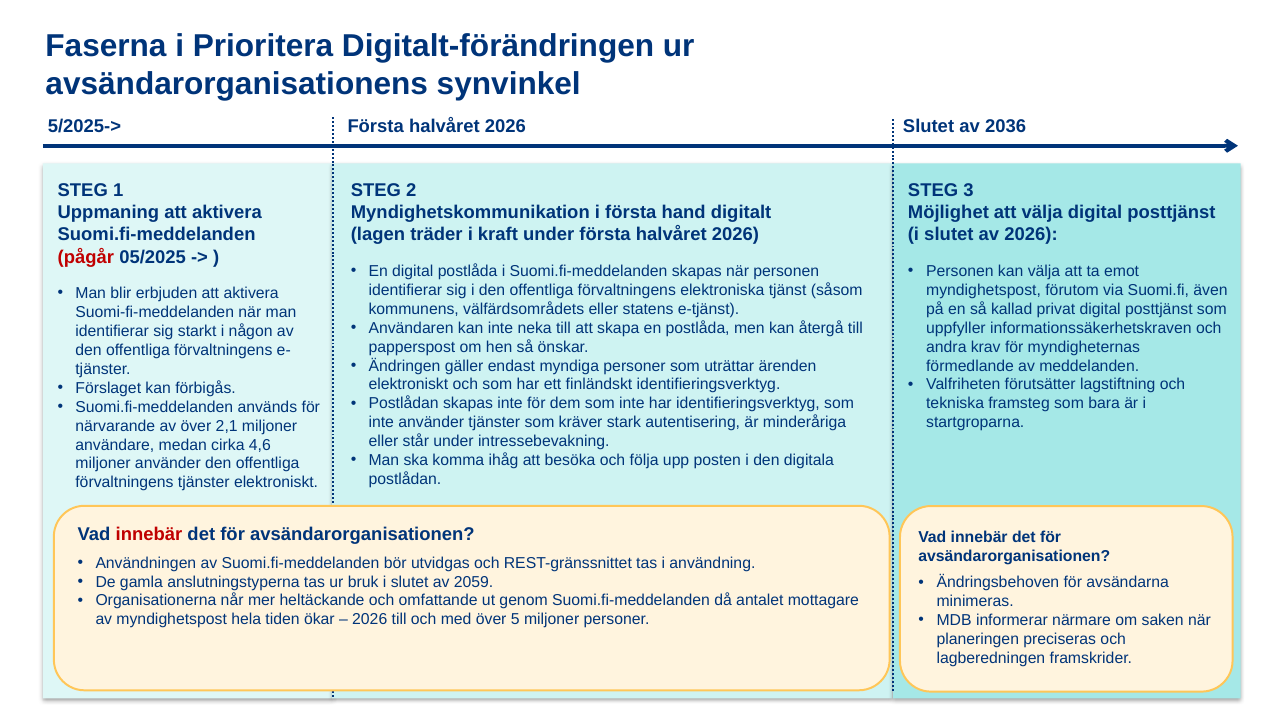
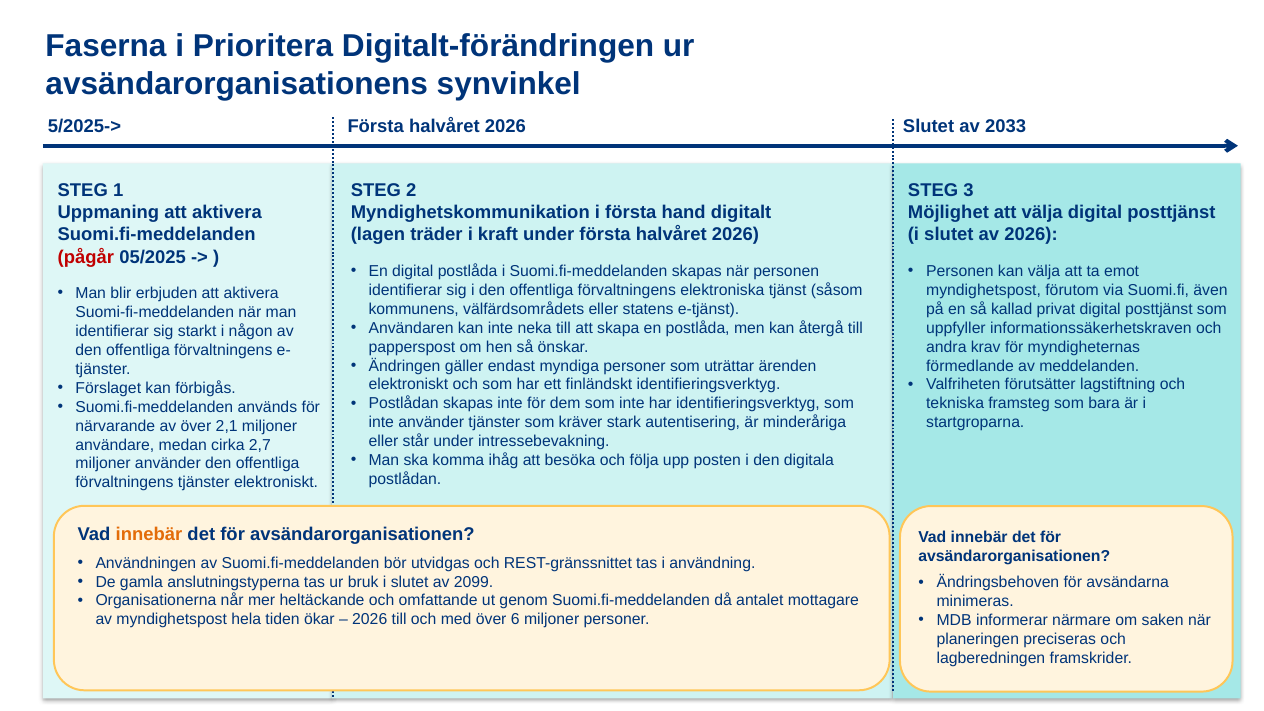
2036: 2036 -> 2033 (1006, 127)
4,6: 4,6 -> 2,7 (260, 445)
innebär colour: red -> orange (149, 535)
2059: 2059 -> 2099 (474, 582)
5: 5 -> 6 (515, 620)
